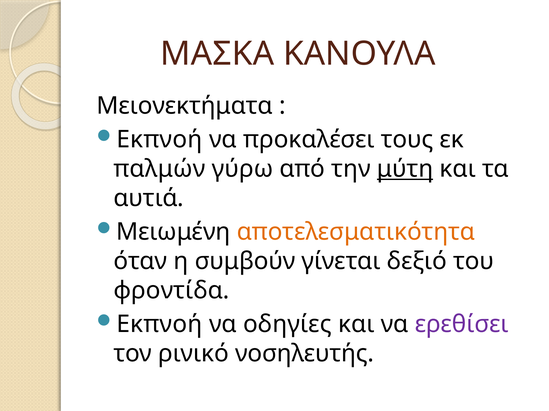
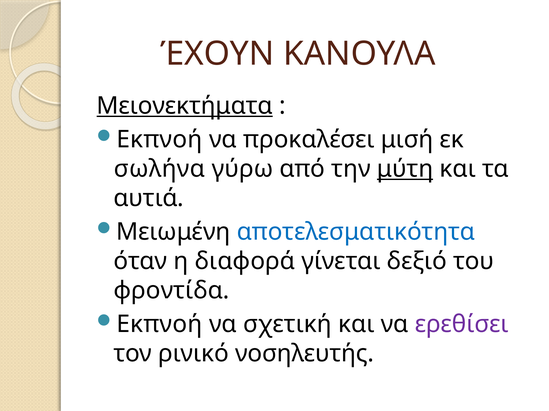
ΜΑΣΚΑ: ΜΑΣΚΑ -> ΈΧΟΥΝ (217, 54)
Μειονεκτήματα underline: none -> present (185, 106)
τους: τους -> μισή (407, 140)
παλμών: παλμών -> σωλήνα (159, 169)
αποτελεσματικότητα colour: orange -> blue (356, 232)
συμβούν: συμβούν -> διαφορά (245, 262)
οδηγίες: οδηγίες -> σχετική (287, 325)
